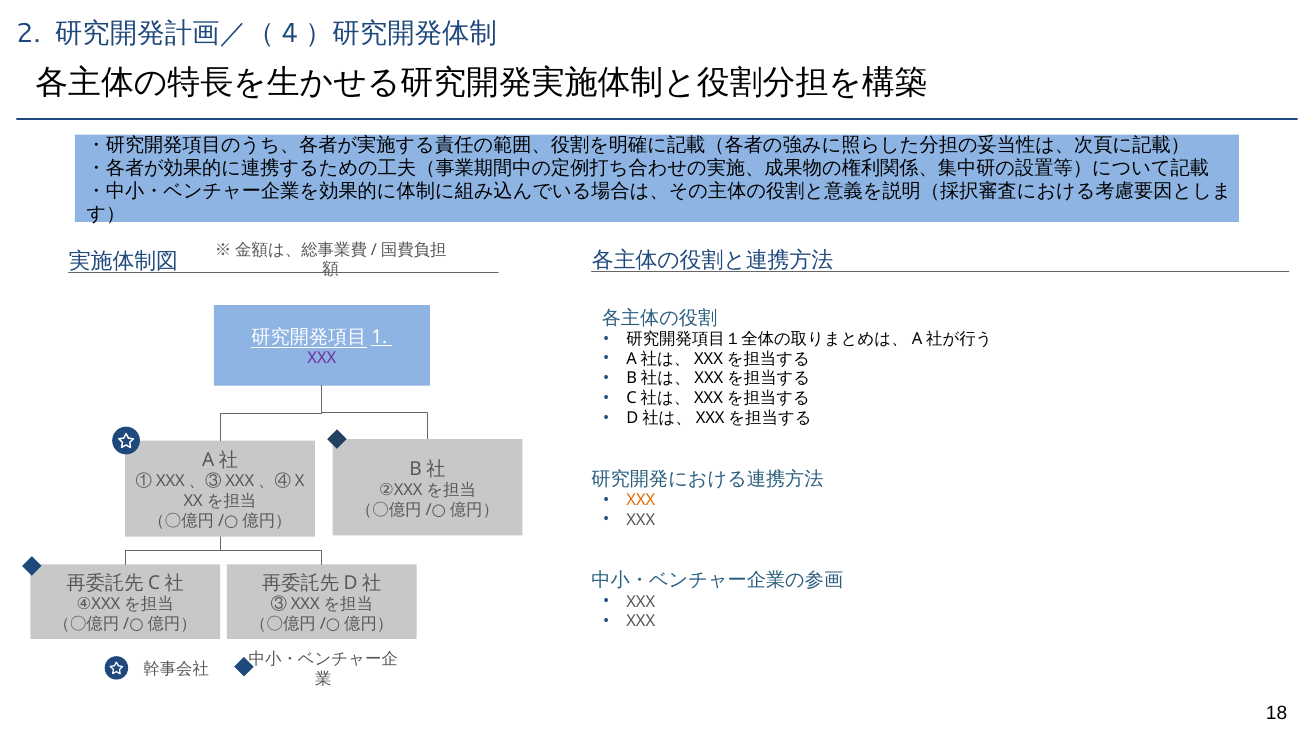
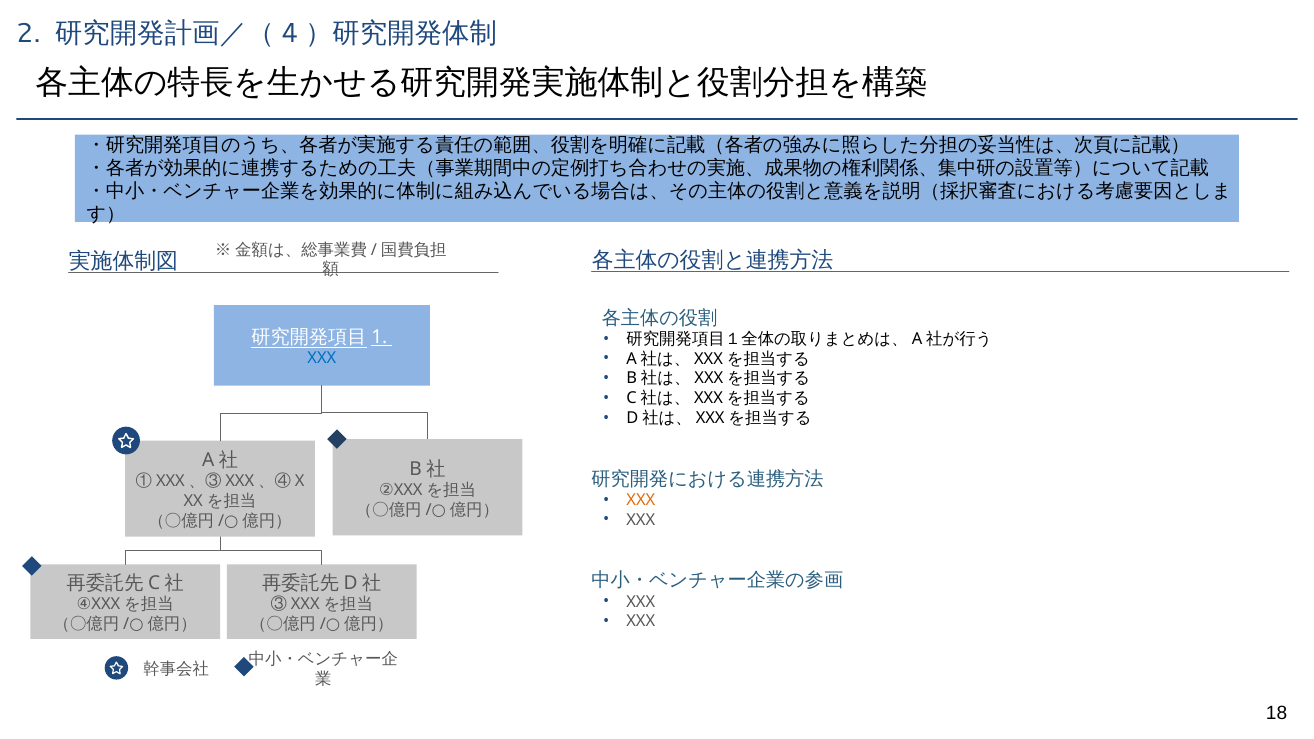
XXX colour: purple -> blue (322, 358)
